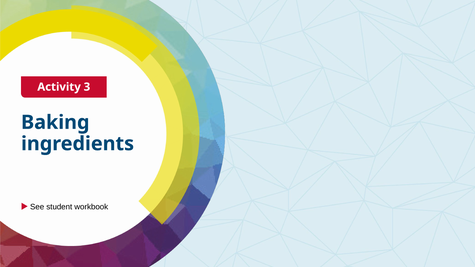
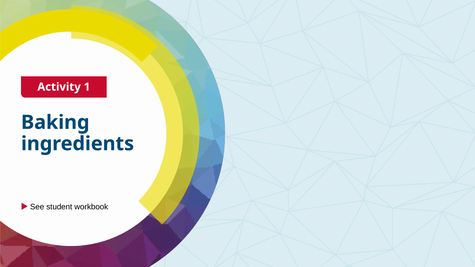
3: 3 -> 1 (87, 87)
